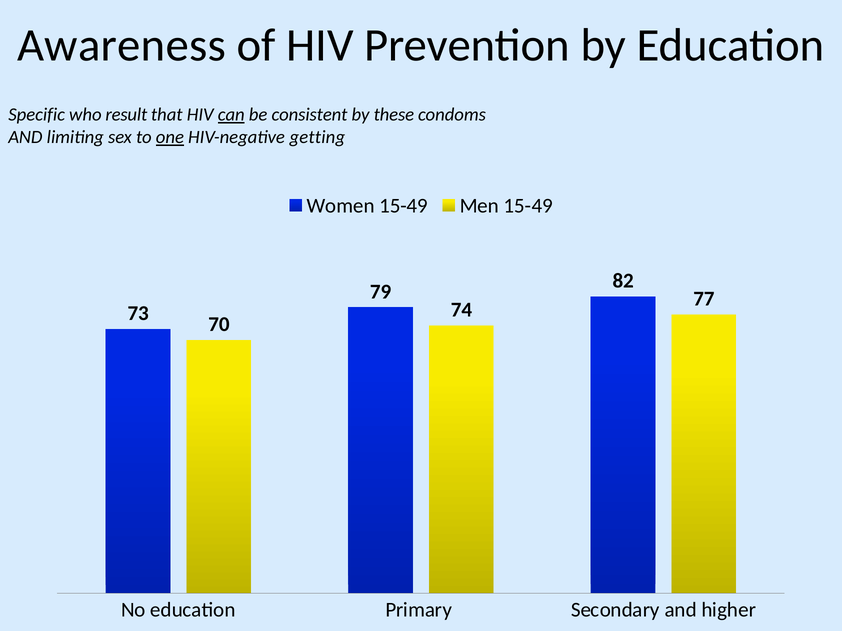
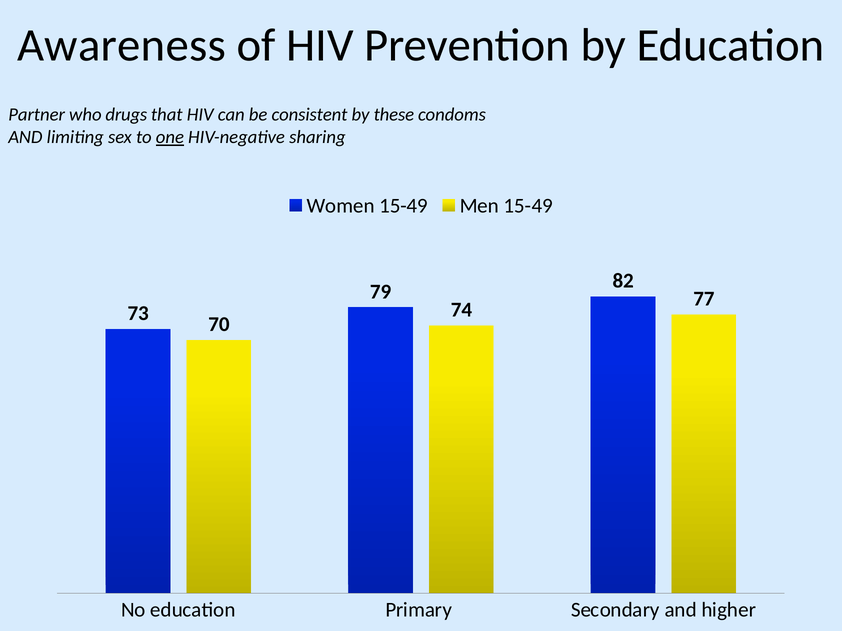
Specific: Specific -> Partner (37, 115)
result: result -> drugs (126, 115)
can underline: present -> none (231, 115)
getting: getting -> sharing (317, 137)
